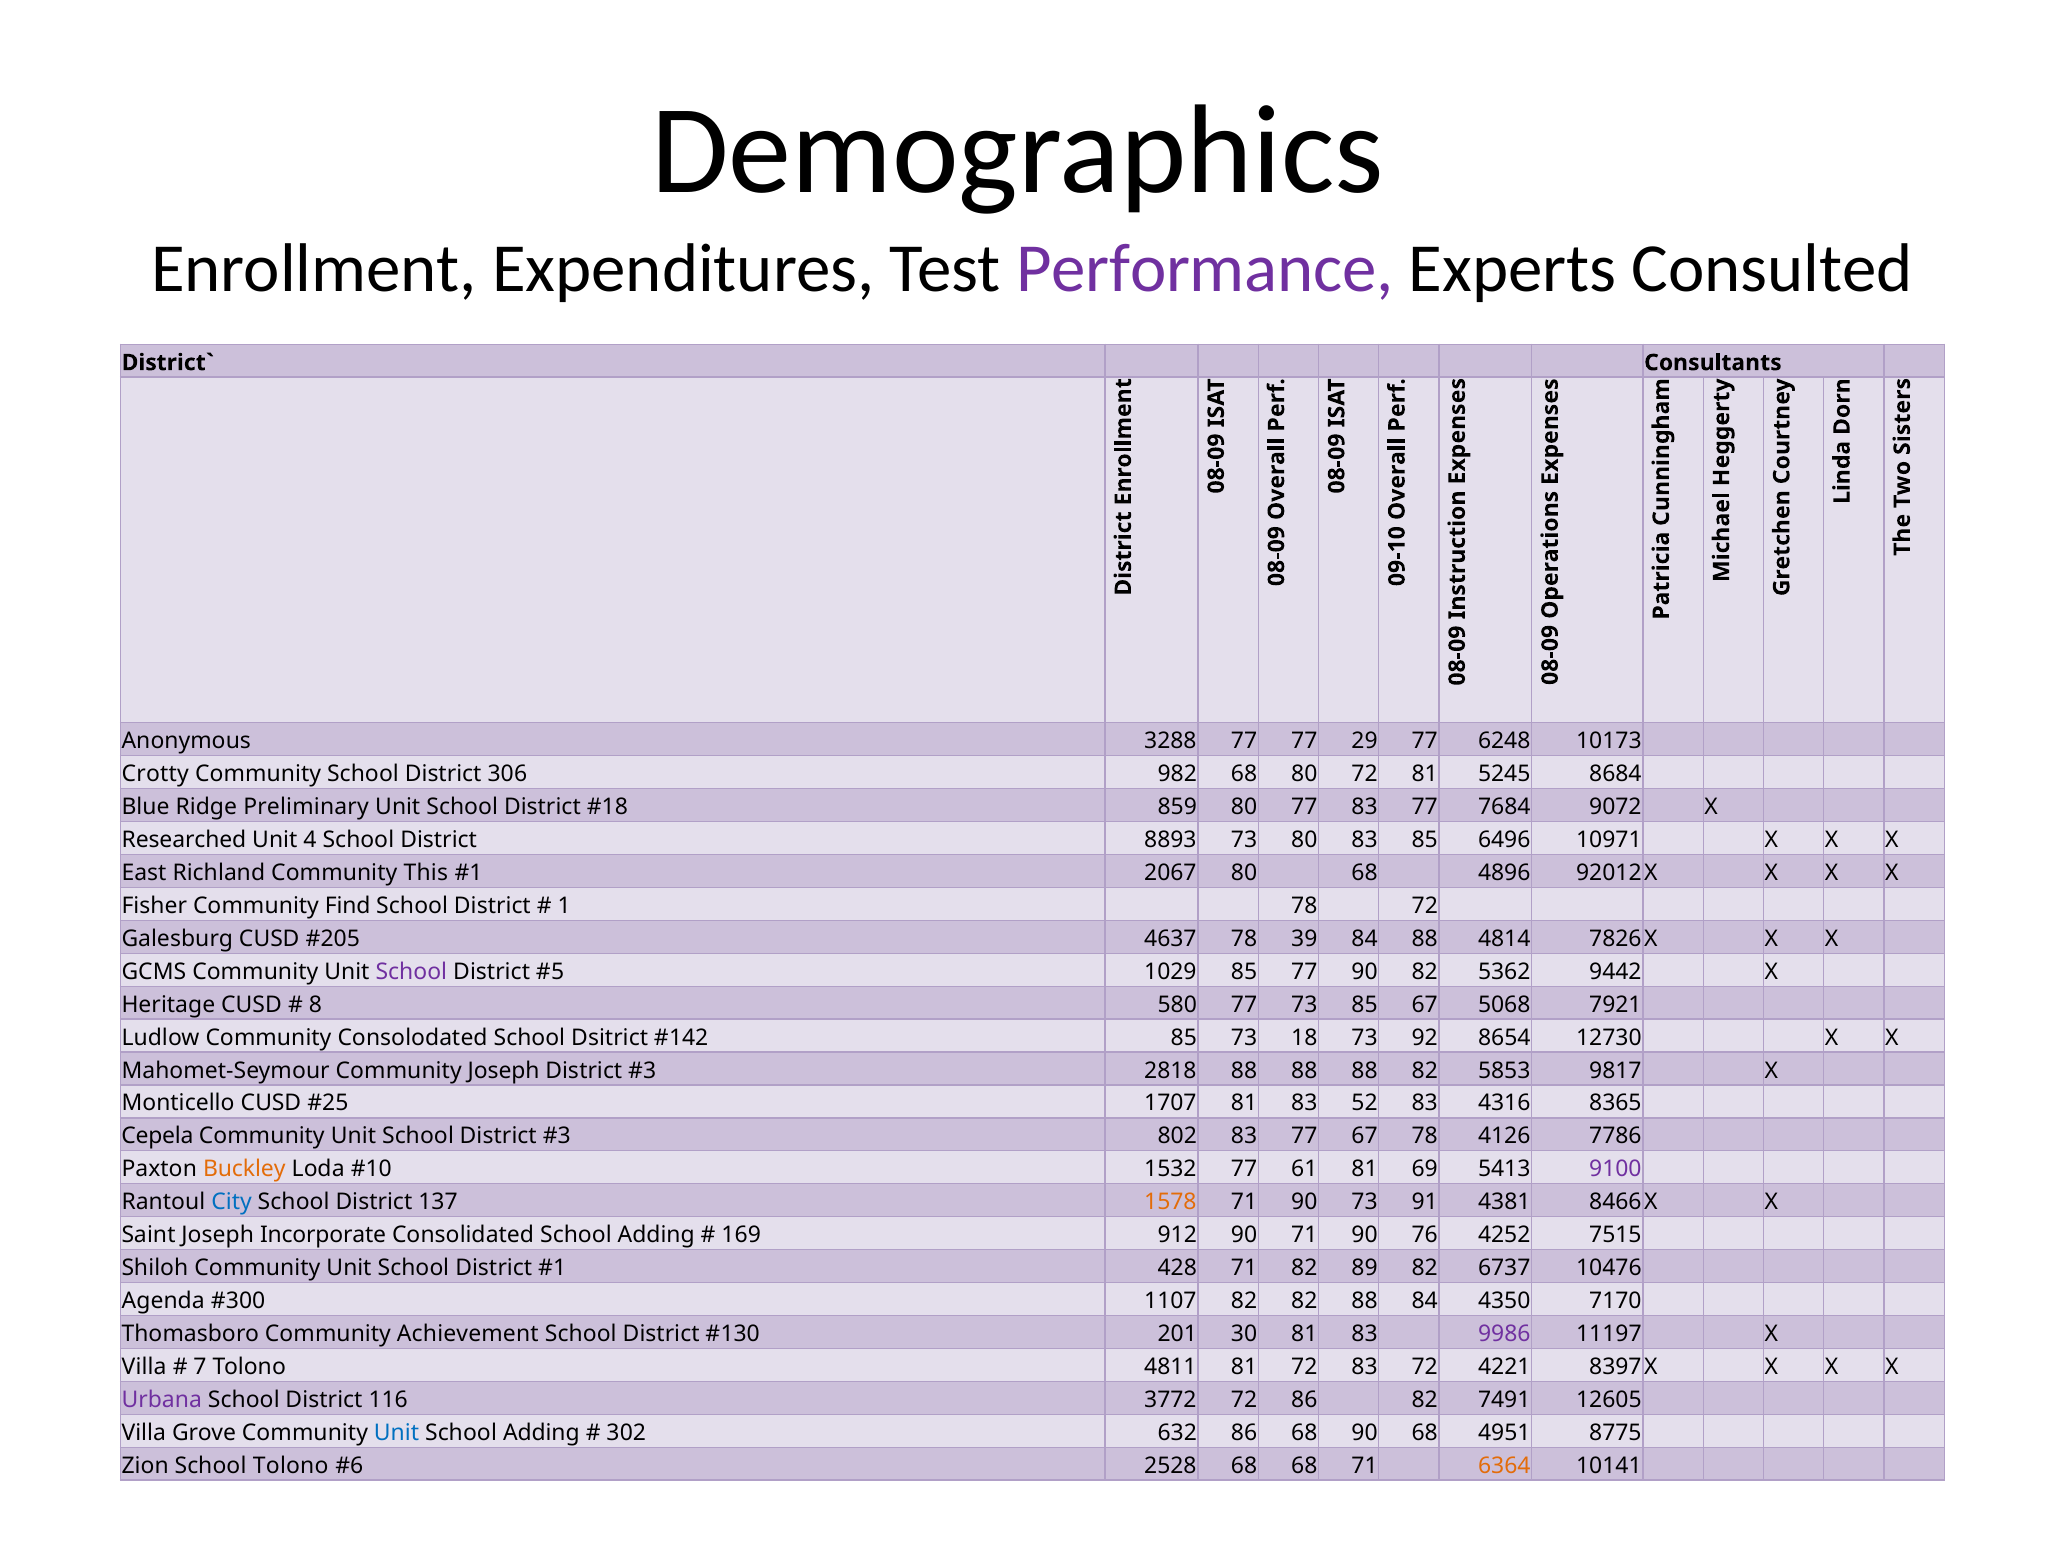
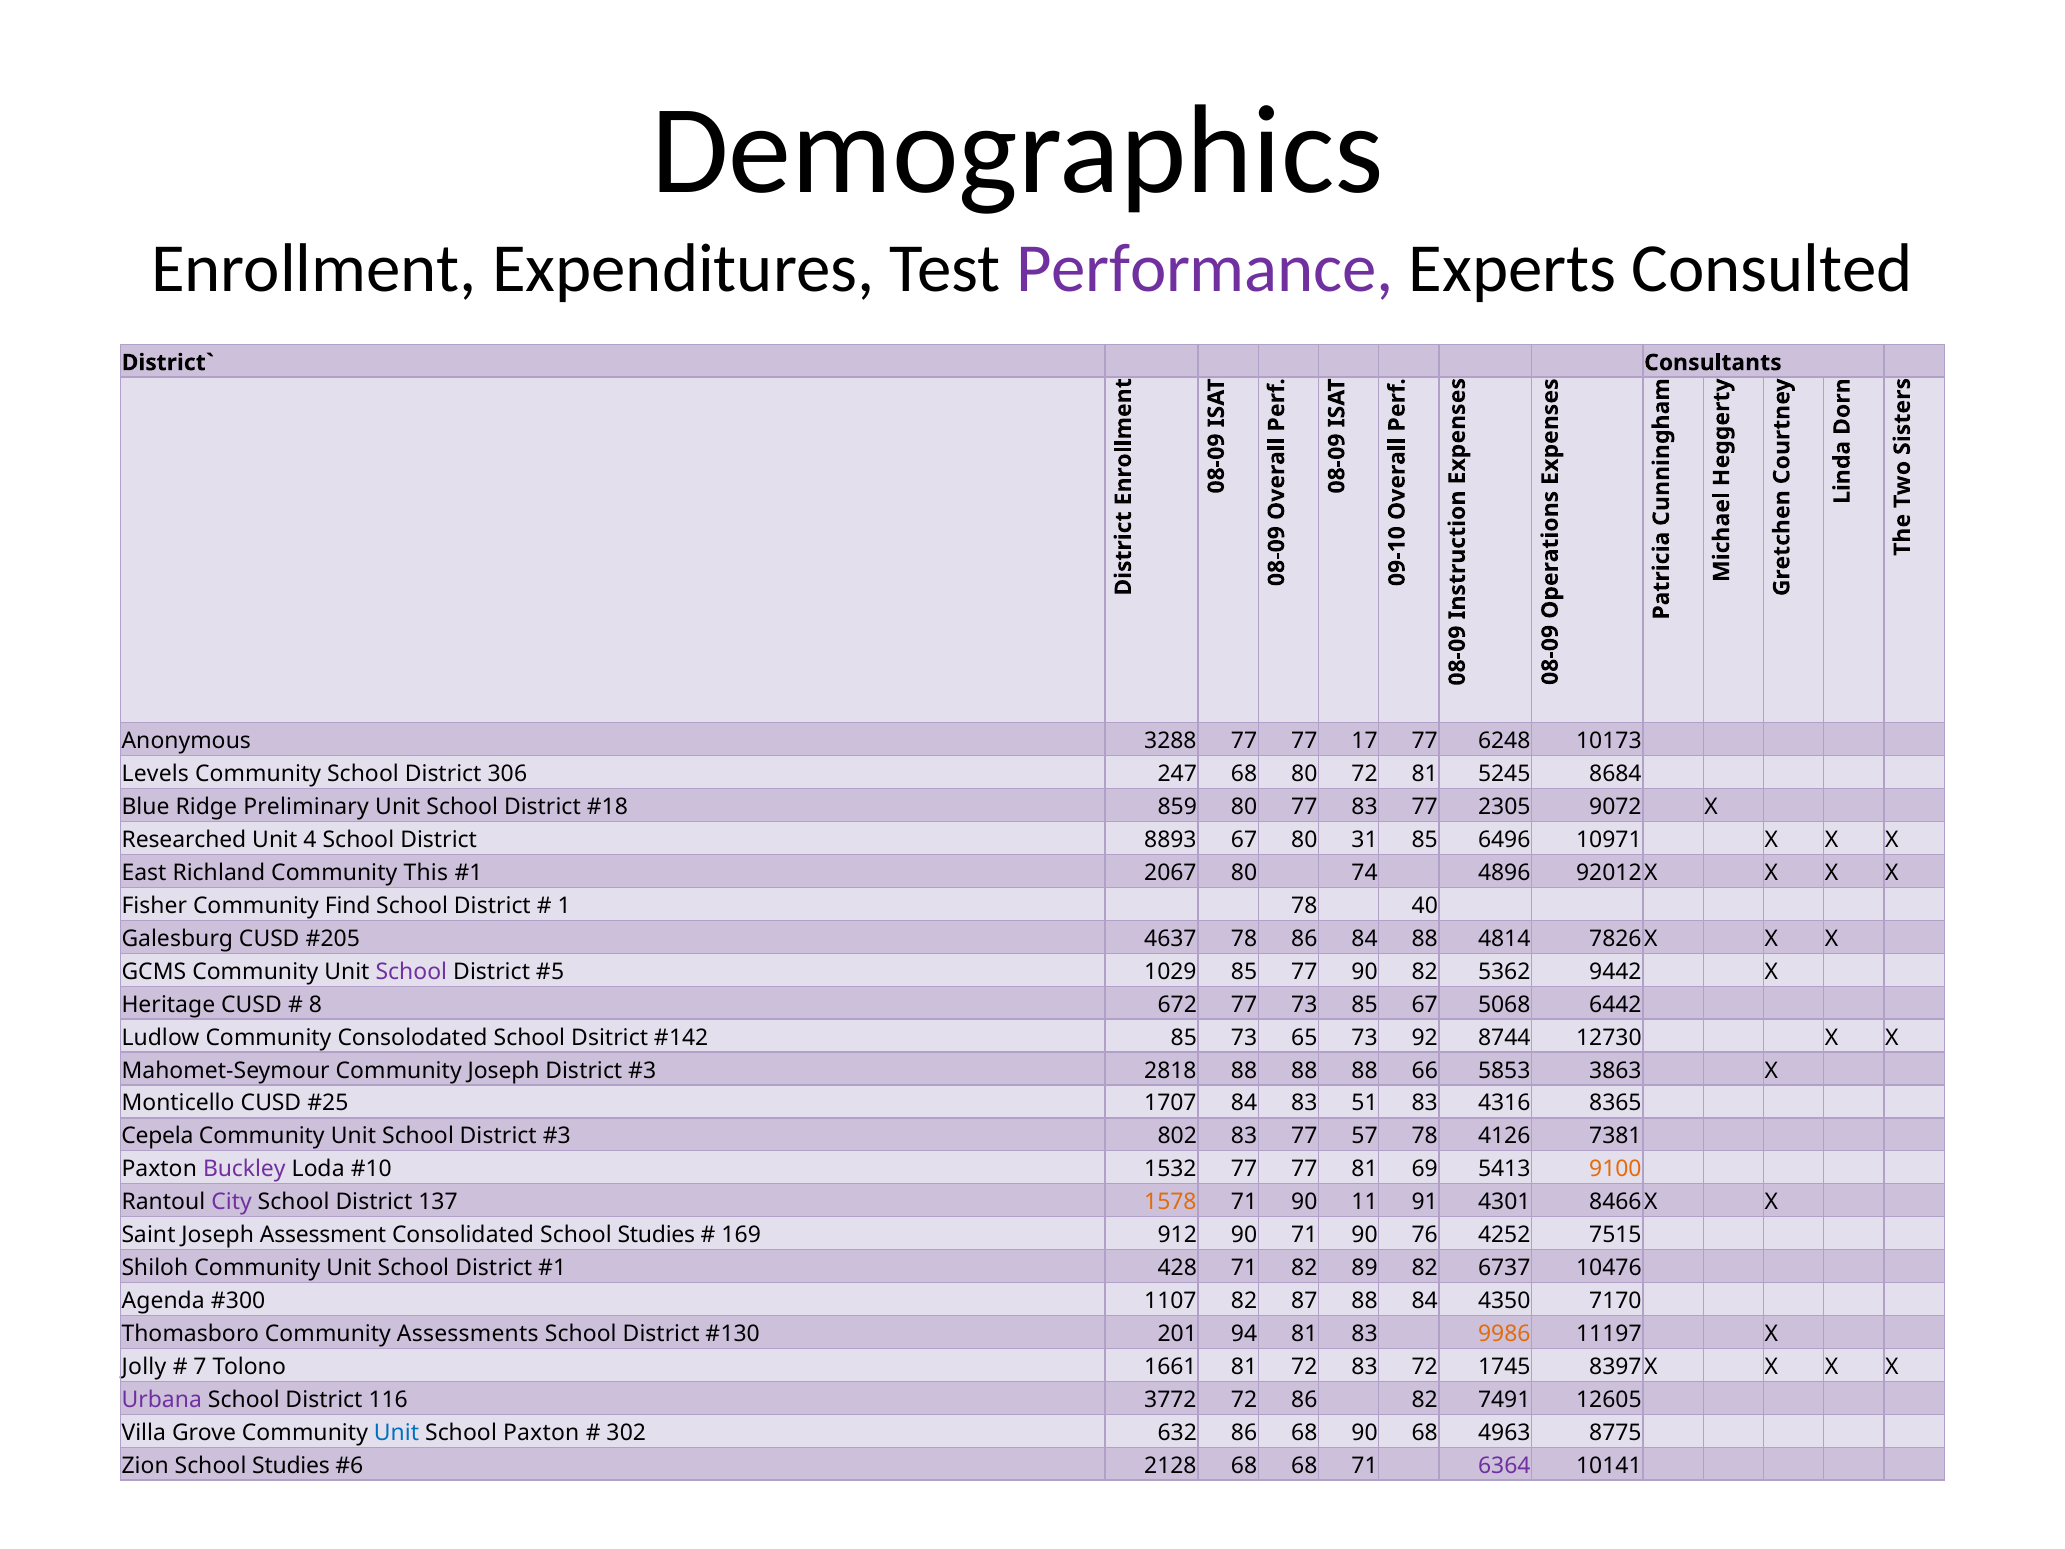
29: 29 -> 17 (1365, 741)
Crotty: Crotty -> Levels (155, 774)
982: 982 -> 247 (1177, 774)
7684: 7684 -> 2305 (1504, 807)
8893 73: 73 -> 67 (1244, 840)
80 83: 83 -> 31 (1365, 840)
80 68: 68 -> 74 (1365, 873)
78 72: 72 -> 40 (1425, 906)
78 39: 39 -> 86 (1304, 939)
580: 580 -> 672 (1177, 1004)
7921: 7921 -> 6442 (1615, 1004)
18: 18 -> 65 (1304, 1037)
8654: 8654 -> 8744 (1504, 1037)
88 82: 82 -> 66 (1425, 1070)
9817: 9817 -> 3863 (1615, 1070)
1707 81: 81 -> 84 (1244, 1103)
52: 52 -> 51 (1365, 1103)
77 67: 67 -> 57 (1365, 1136)
7786: 7786 -> 7381 (1615, 1136)
Buckley colour: orange -> purple (244, 1169)
1532 77 61: 61 -> 77 (1304, 1169)
9100 colour: purple -> orange (1615, 1169)
City colour: blue -> purple (232, 1202)
90 73: 73 -> 11 (1365, 1202)
4381: 4381 -> 4301 (1504, 1202)
Incorporate: Incorporate -> Assessment (323, 1235)
Consolidated School Adding: Adding -> Studies (656, 1235)
82 82: 82 -> 87 (1304, 1301)
Achievement: Achievement -> Assessments (468, 1334)
30: 30 -> 94 (1244, 1334)
9986 colour: purple -> orange (1504, 1334)
Villa: Villa -> Jolly (144, 1367)
4811: 4811 -> 1661 (1170, 1367)
4221: 4221 -> 1745 (1504, 1367)
Adding: Adding -> Paxton (541, 1432)
4951: 4951 -> 4963 (1504, 1432)
Zion School Tolono: Tolono -> Studies (291, 1465)
2528: 2528 -> 2128 (1170, 1465)
6364 colour: orange -> purple (1504, 1465)
